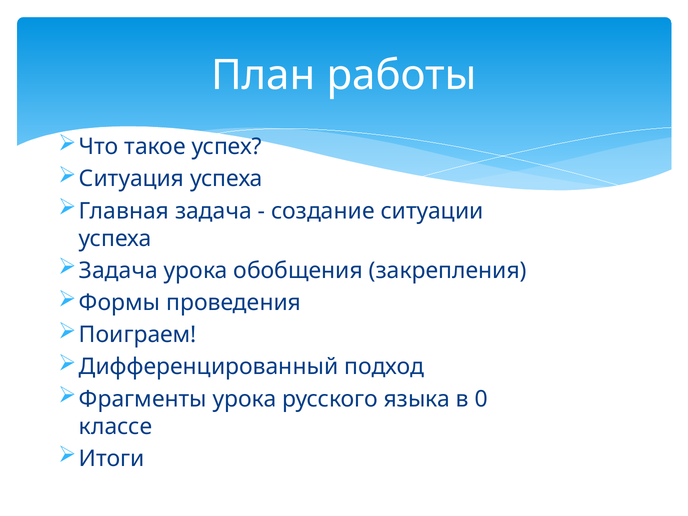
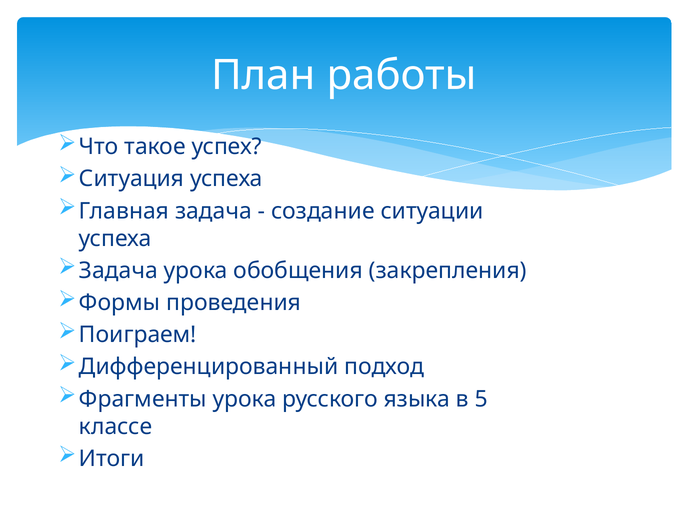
0: 0 -> 5 (481, 399)
